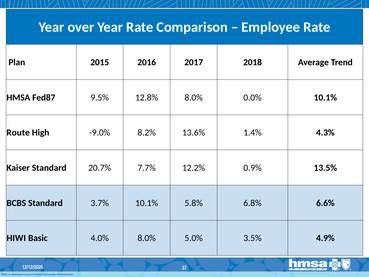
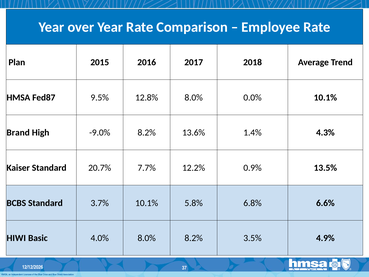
Route: Route -> Brand (18, 133)
8.0% 5.0%: 5.0% -> 8.2% (194, 238)
